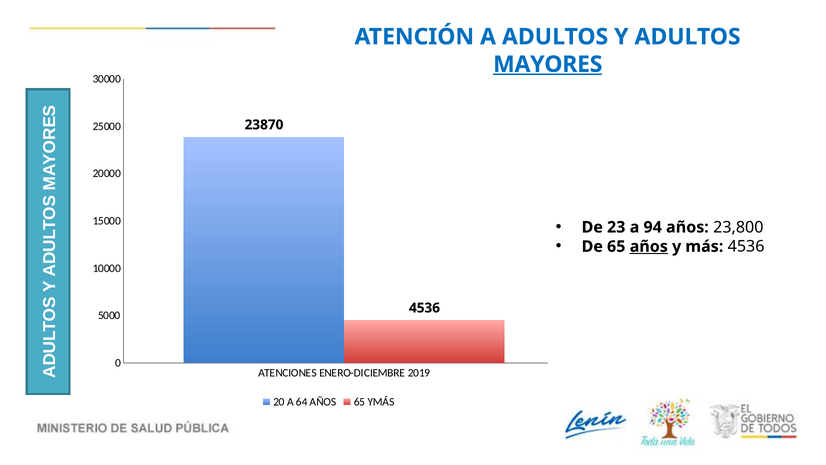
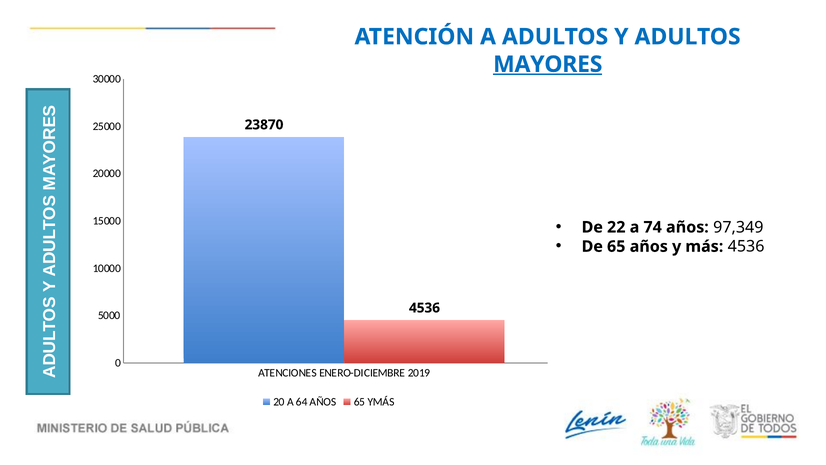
23: 23 -> 22 (616, 227)
94: 94 -> 74 (653, 227)
23,800: 23,800 -> 97,349 (738, 227)
años underline: present -> none (649, 246)
